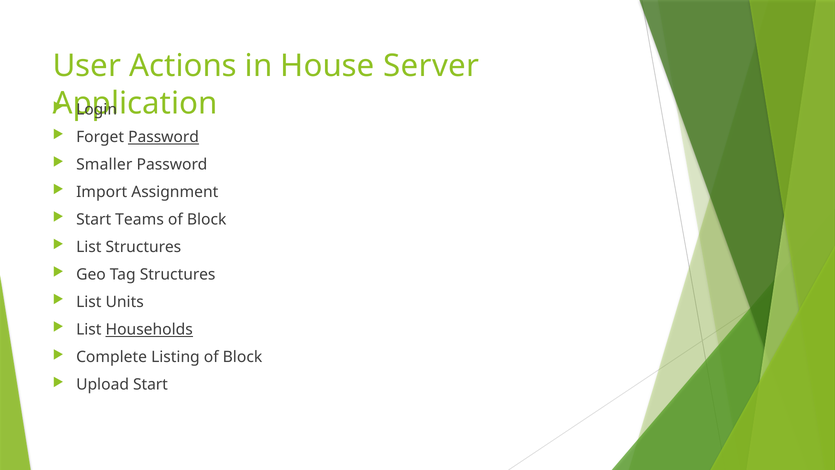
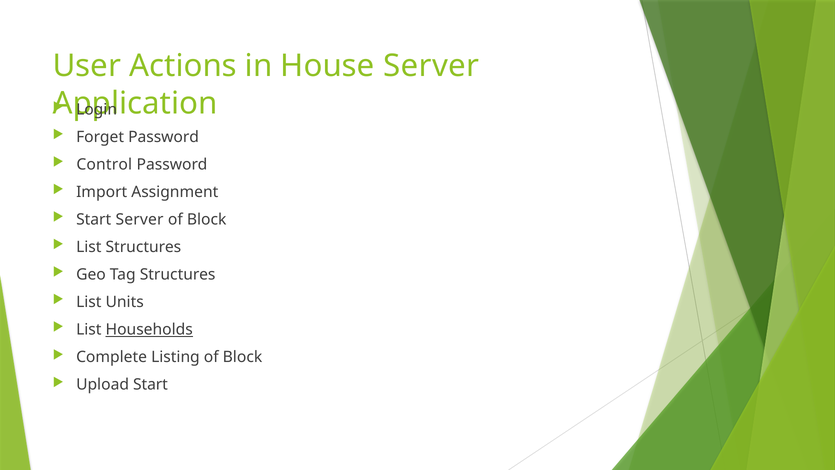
Password underline: present -> none (164, 137)
Smaller: Smaller -> Control (104, 164)
Start Teams: Teams -> Server (140, 219)
